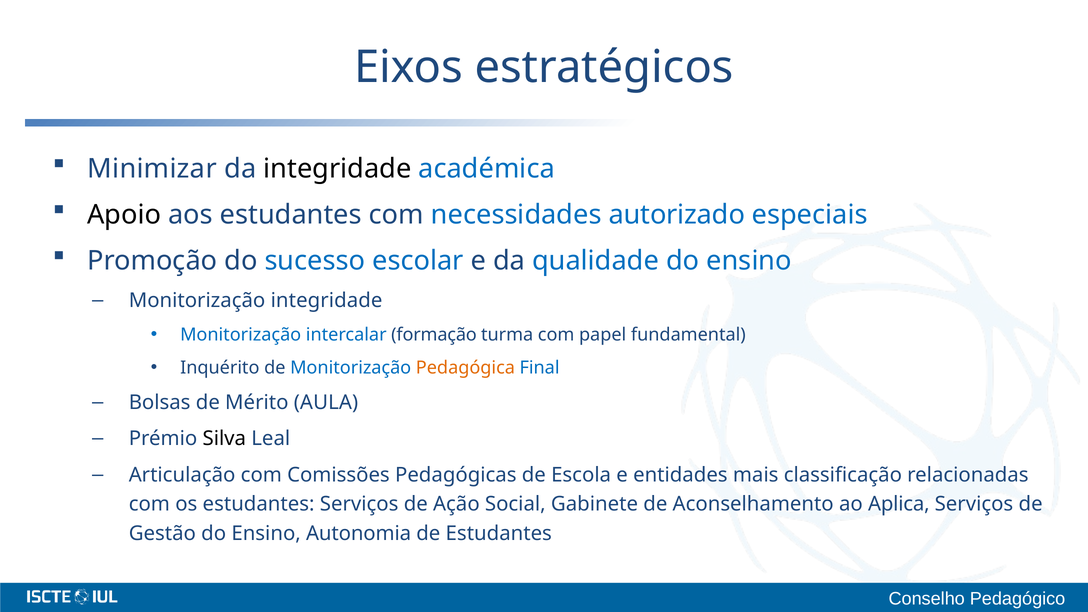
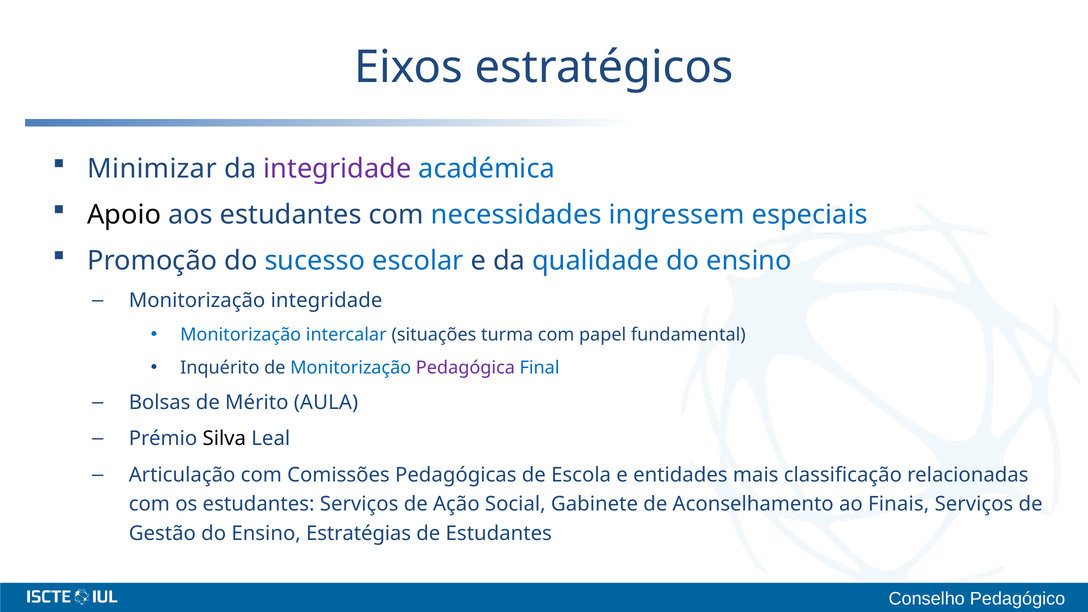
integridade colour: black -> purple (337, 169)
autorizado: autorizado -> ingressem (677, 215)
formação: formação -> situações (434, 335)
Pedagógica colour: orange -> purple (465, 368)
Aplica: Aplica -> Finais (899, 504)
Autonomia: Autonomia -> Estratégias (359, 534)
